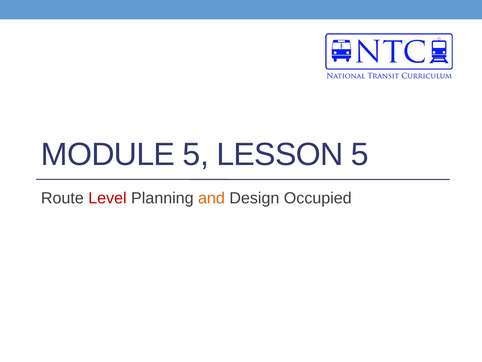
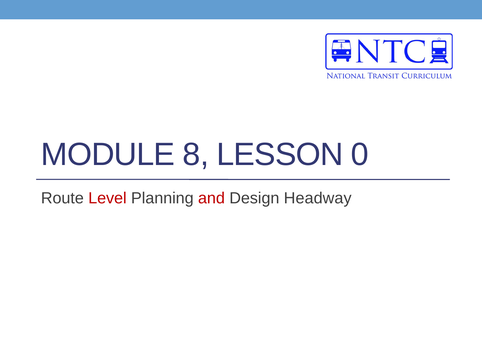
MODULE 5: 5 -> 8 (196, 154)
LESSON 5: 5 -> 0 (360, 154)
and colour: orange -> red (211, 198)
Occupied: Occupied -> Headway (318, 198)
